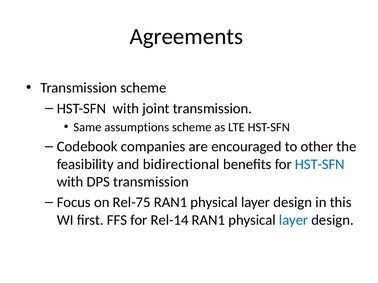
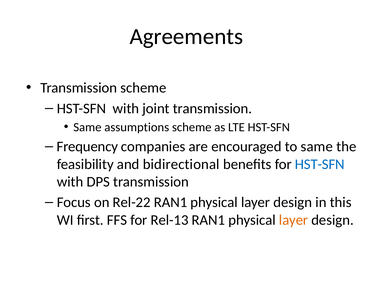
Codebook: Codebook -> Frequency (87, 147)
to other: other -> same (317, 147)
Rel-75: Rel-75 -> Rel-22 (132, 203)
Rel-14: Rel-14 -> Rel-13 (170, 220)
layer colour: blue -> orange (294, 220)
